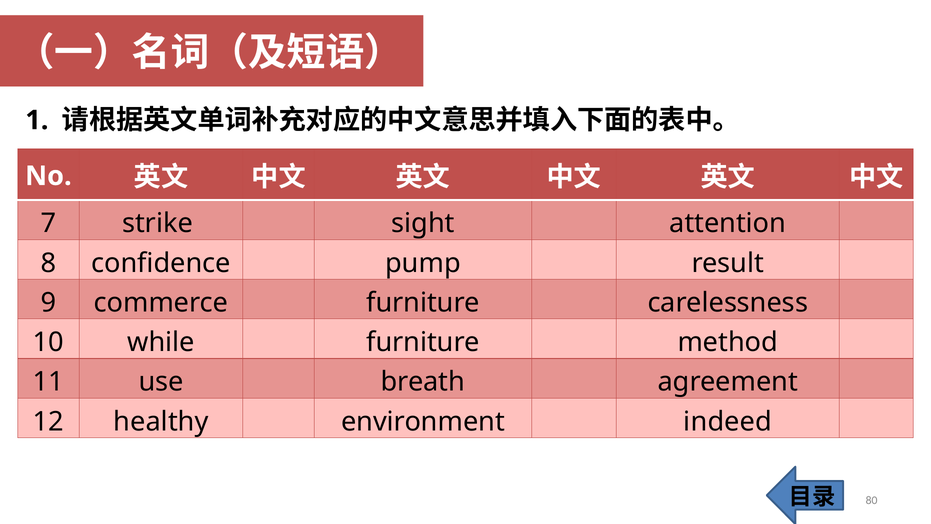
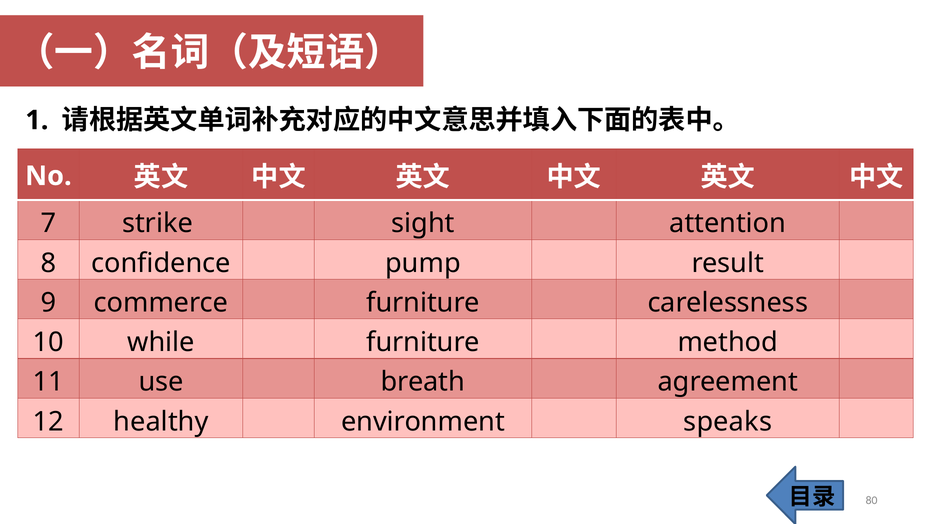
indeed: indeed -> speaks (728, 421)
